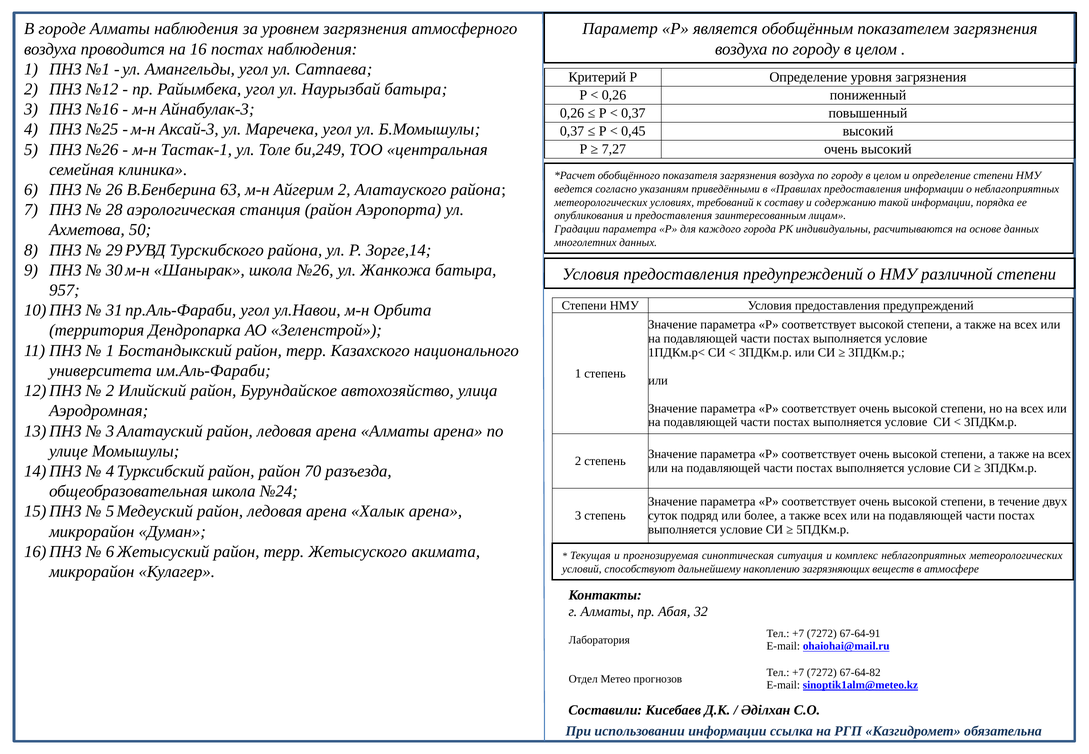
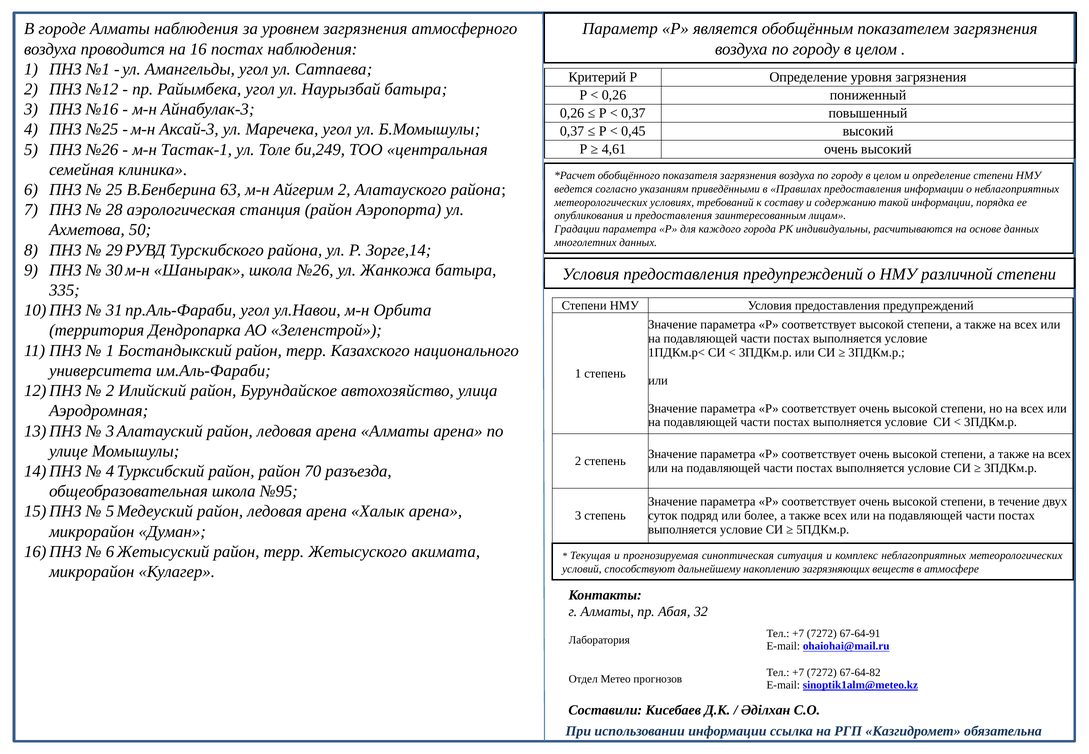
7,27: 7,27 -> 4,61 (614, 149)
26: 26 -> 25 (114, 190)
957: 957 -> 335 (64, 290)
№24: №24 -> №95 (279, 491)
